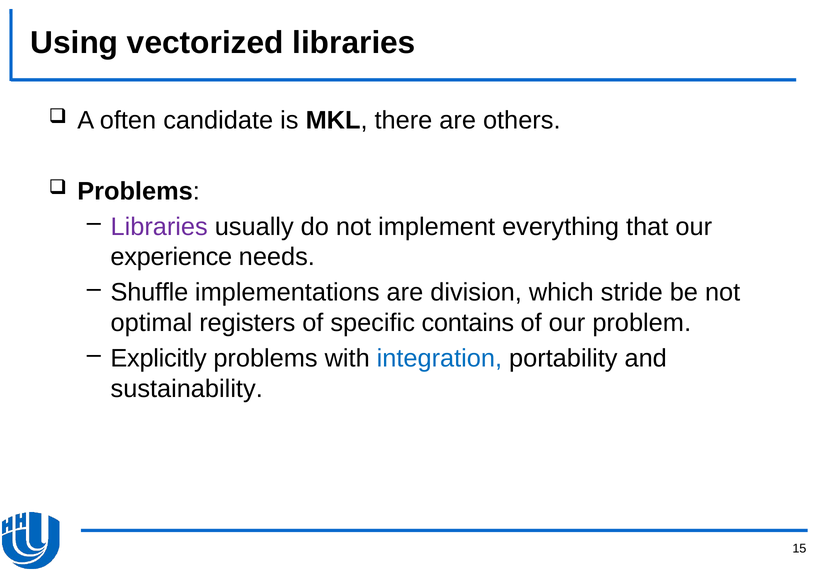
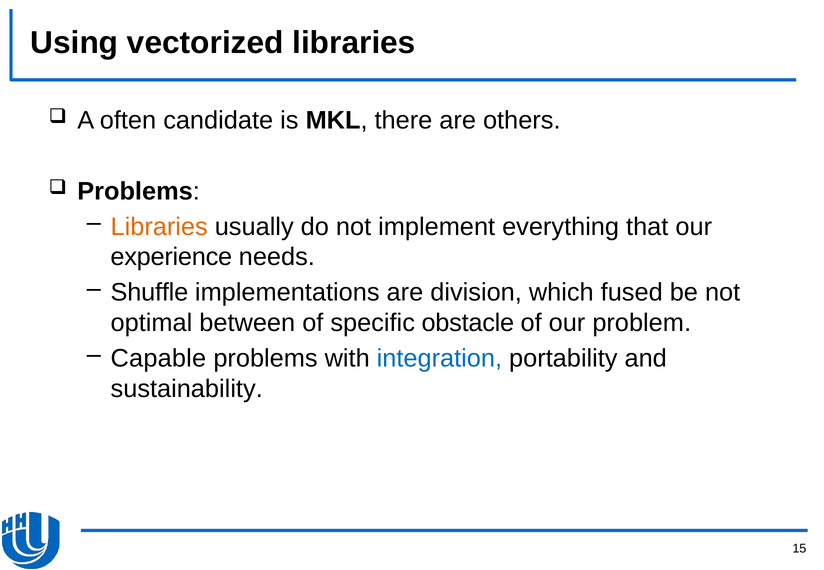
Libraries colour: purple -> orange (159, 227)
stride: stride -> fused (632, 293)
registers: registers -> between (247, 323)
contains: contains -> obstacle (468, 323)
Explicitly: Explicitly -> Capable (158, 359)
